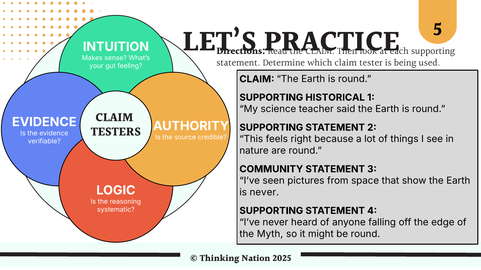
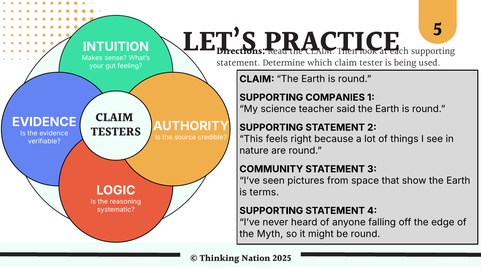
HISTORICAL: HISTORICAL -> COMPANIES (335, 98)
is never: never -> terms (264, 193)
